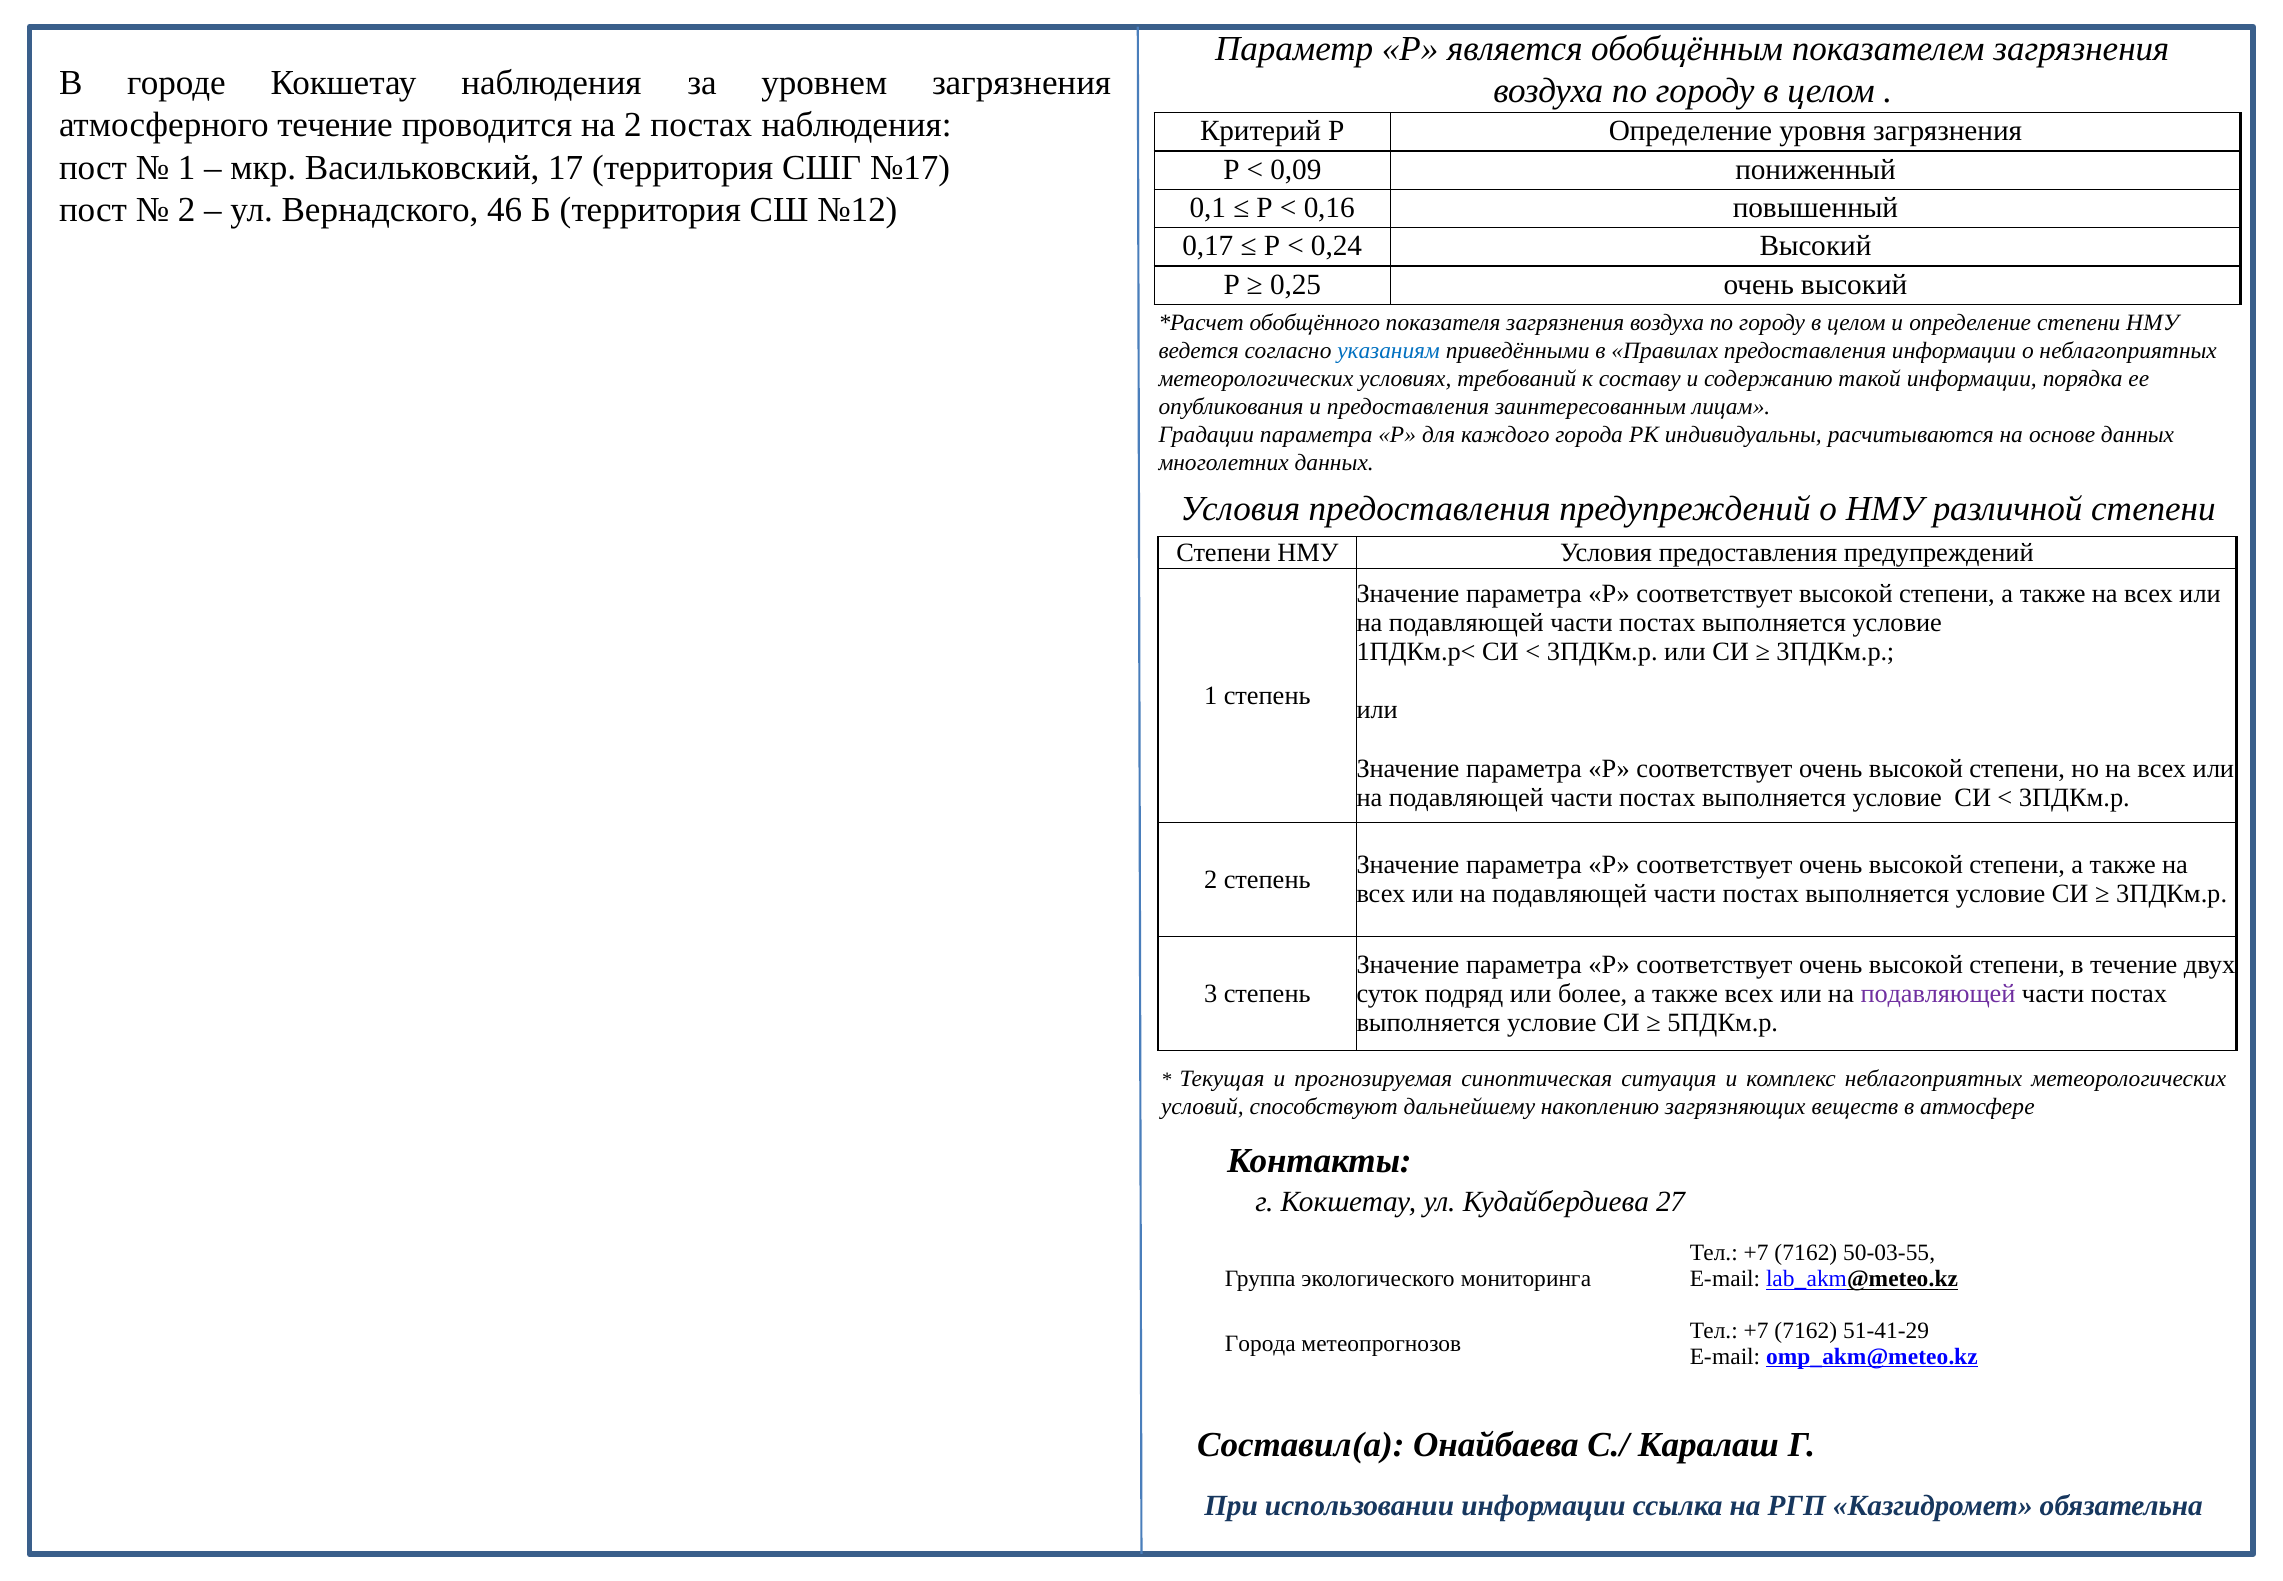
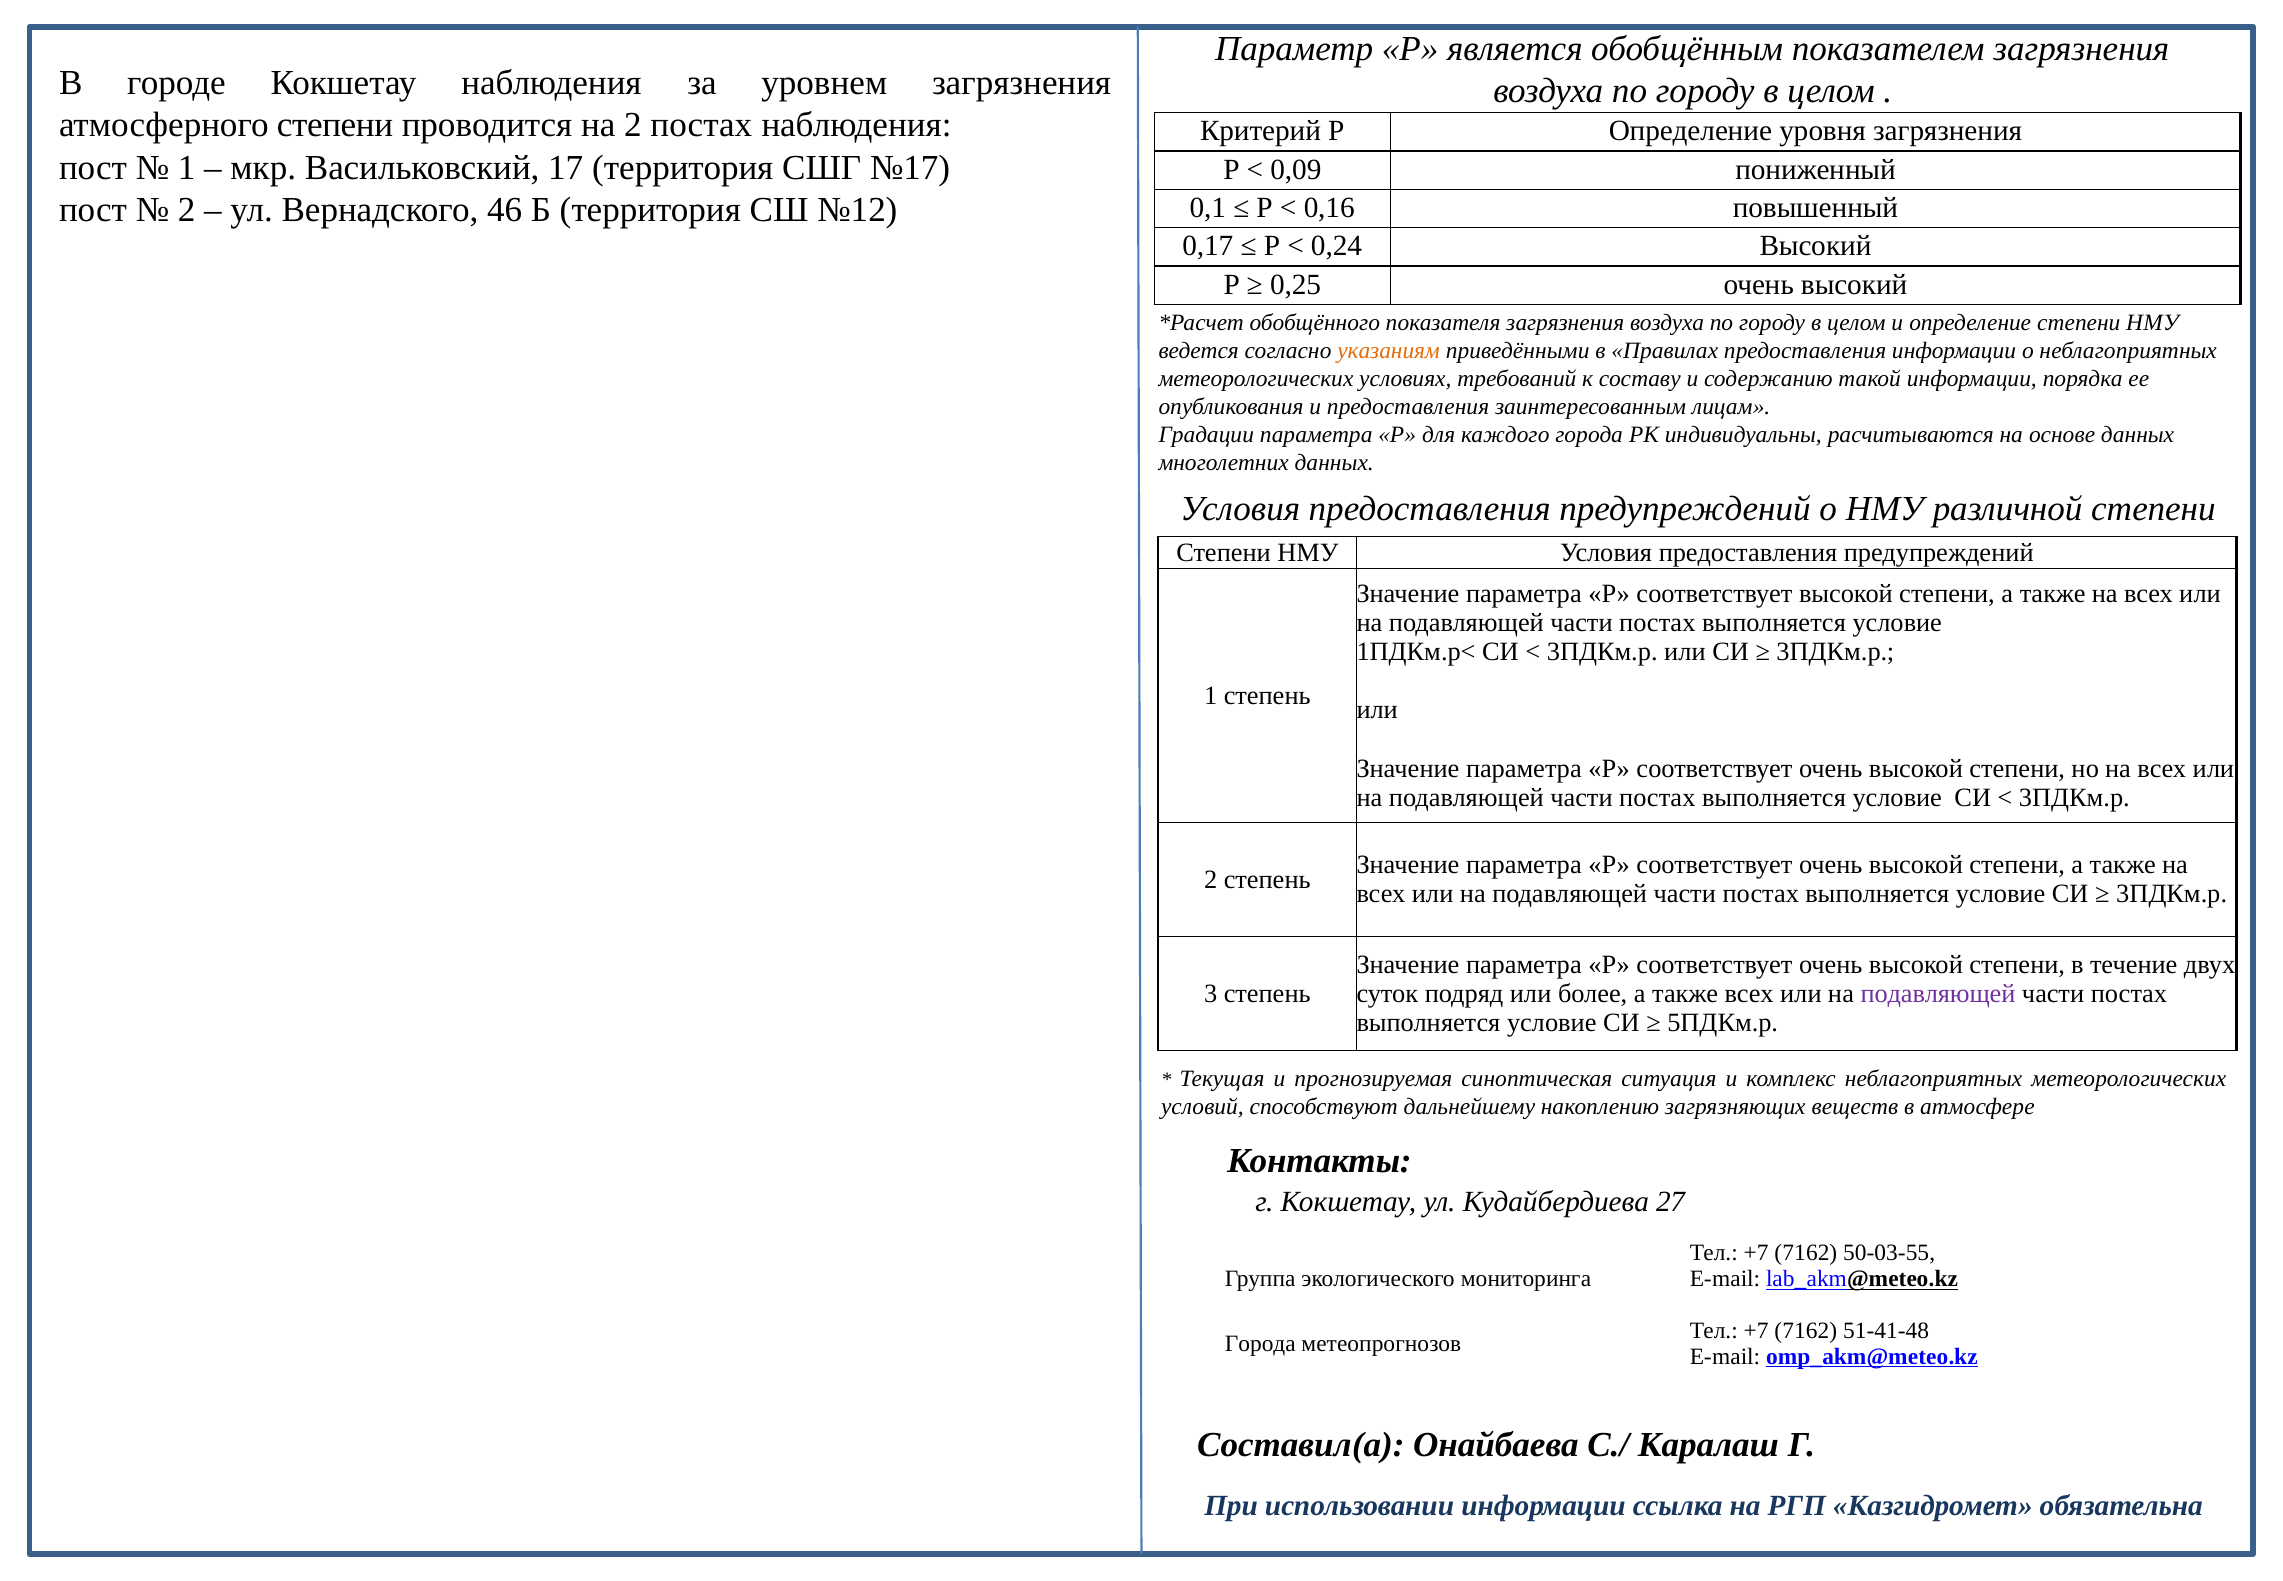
атмосферного течение: течение -> степени (335, 125)
указаниям colour: blue -> orange (1389, 351)
51-41-29: 51-41-29 -> 51-41-48 (1886, 1330)
